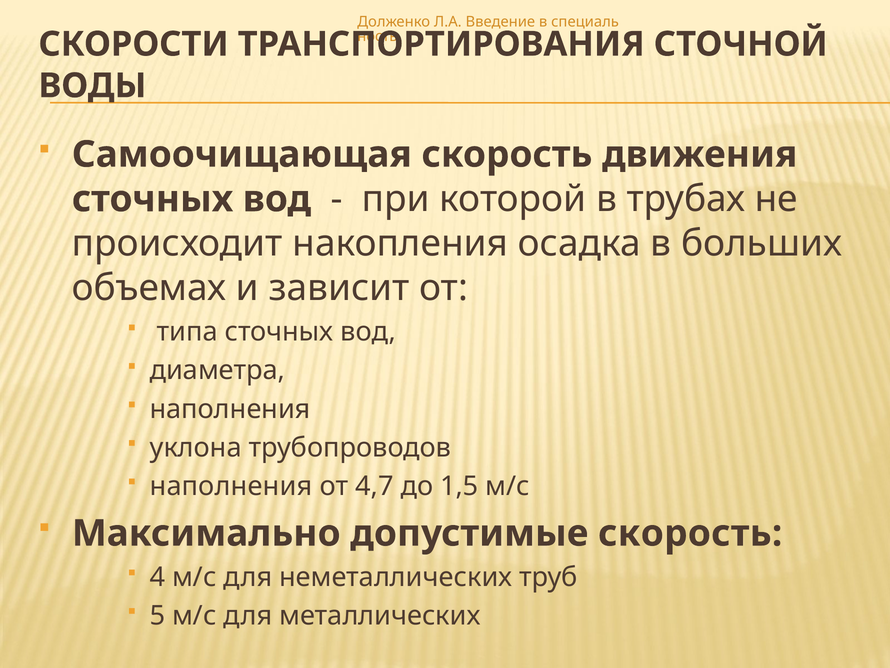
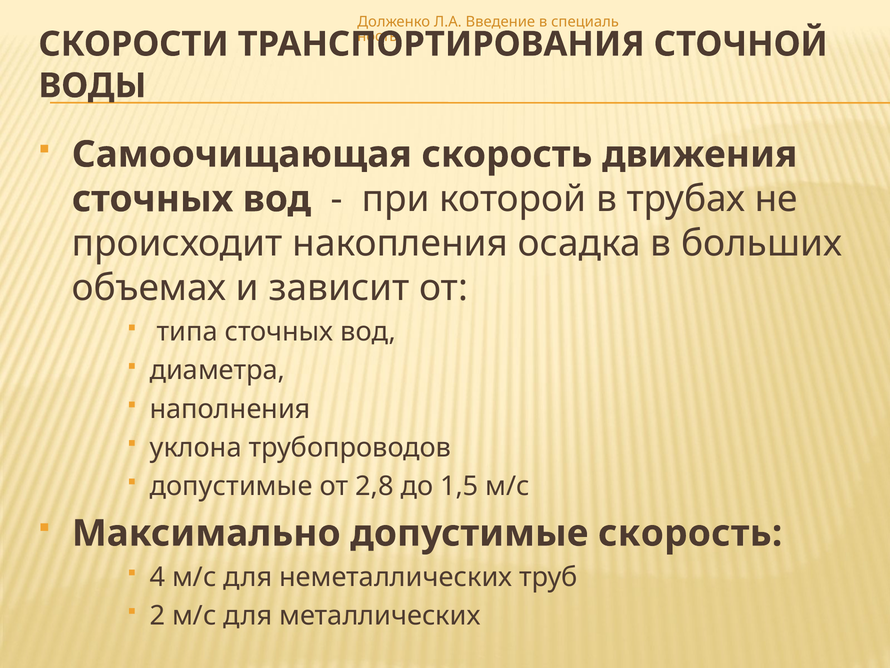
наполнения: наполнения -> допустимые (231, 486)
4,7: 4,7 -> 2,8 (374, 486)
5: 5 -> 2 (157, 615)
